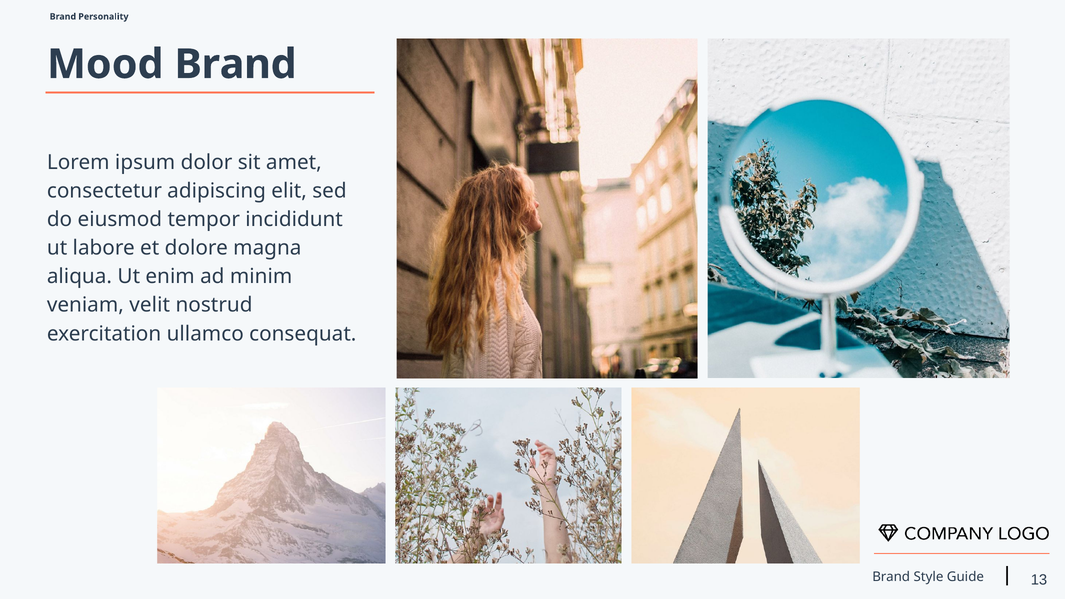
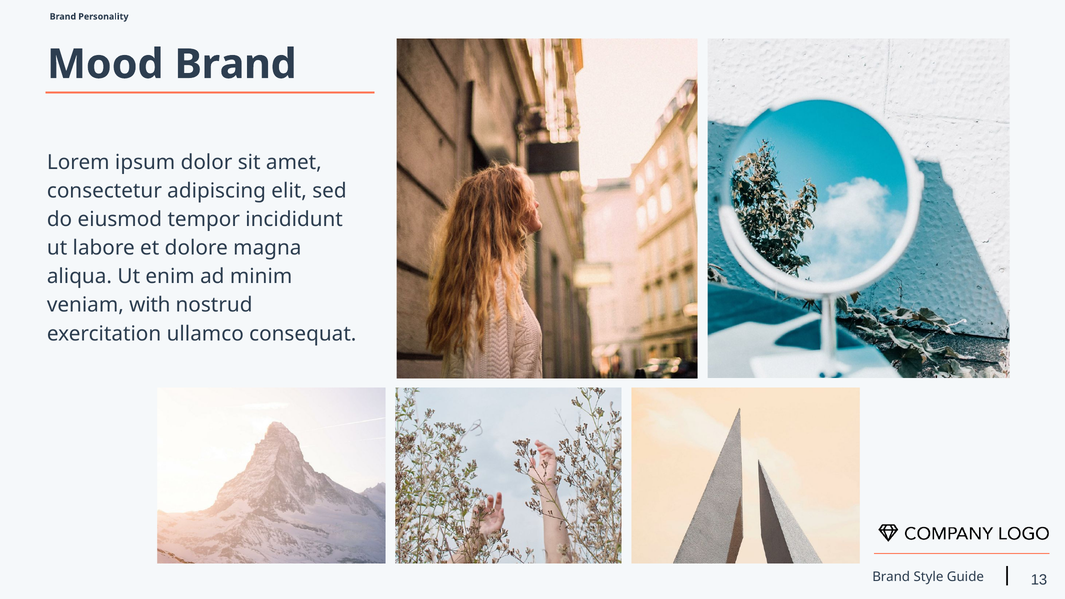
velit: velit -> with (150, 305)
